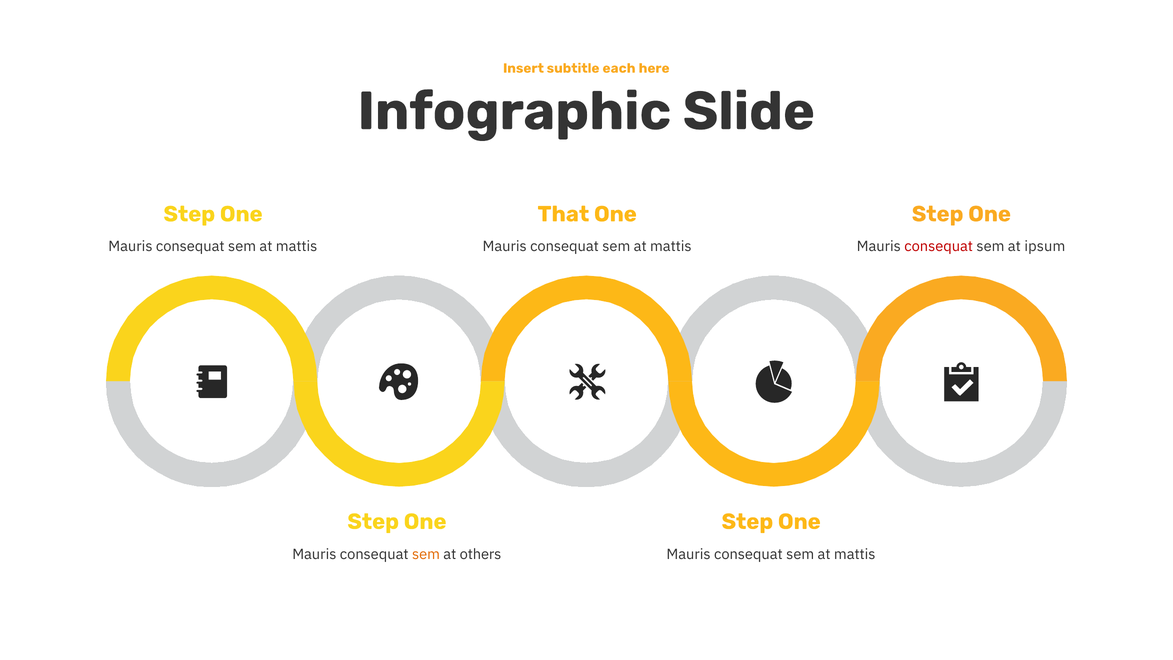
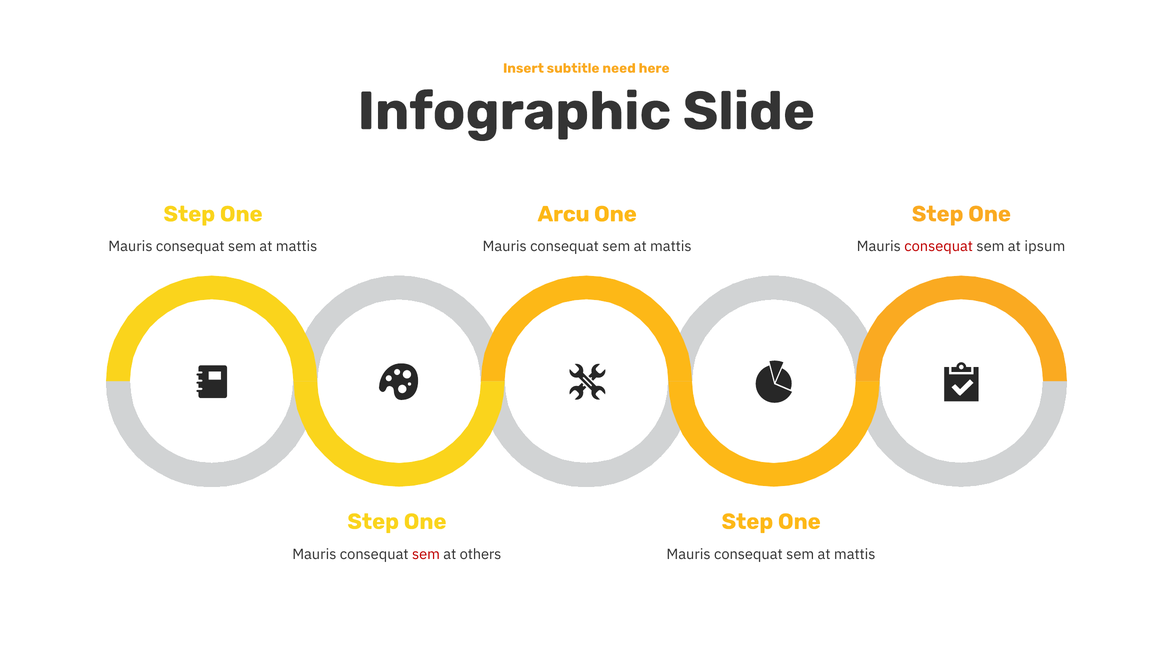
each: each -> need (619, 68)
That: That -> Arcu (564, 214)
sem colour: orange -> red (426, 554)
